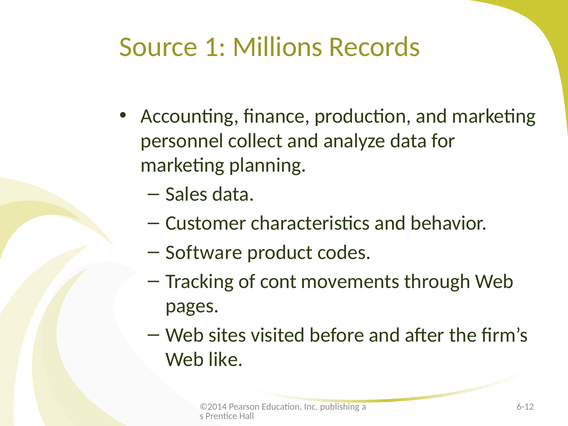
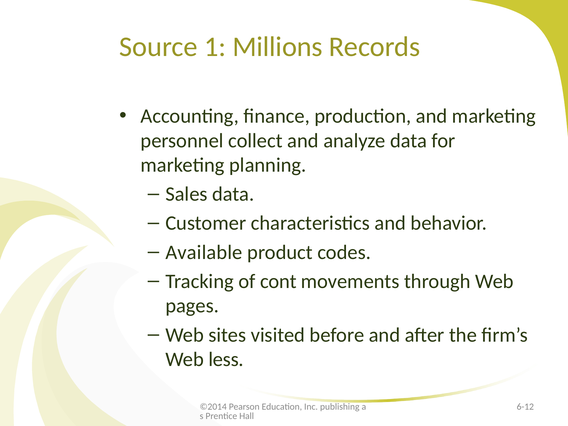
Software: Software -> Available (204, 252)
like: like -> less (226, 360)
